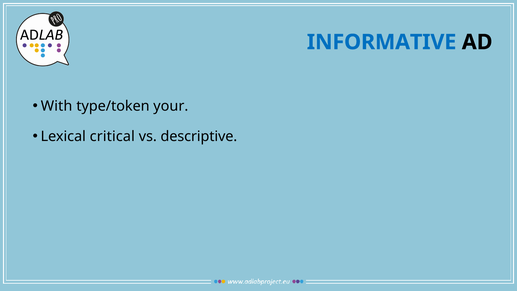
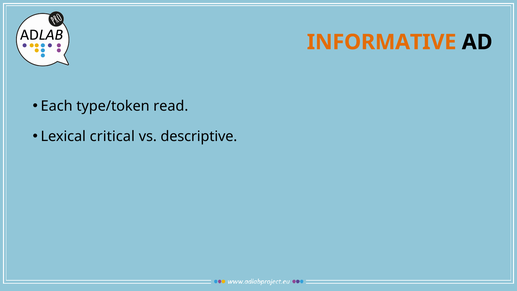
INFORMATIVE colour: blue -> orange (382, 42)
With: With -> Each (57, 106)
your: your -> read (171, 106)
